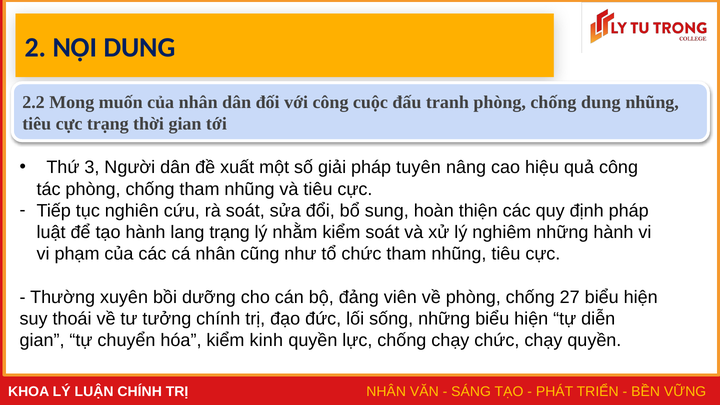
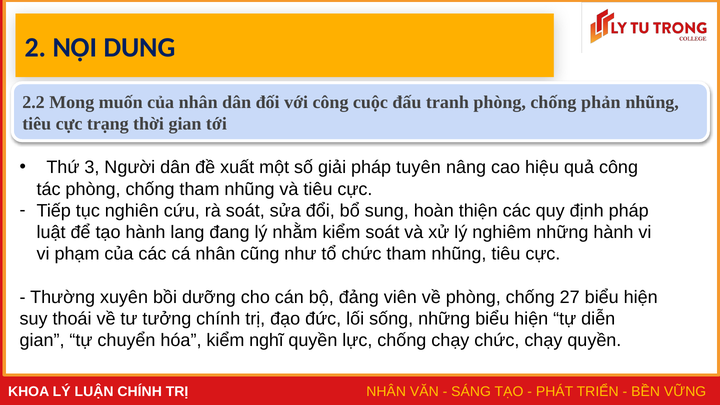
chống dung: dung -> phản (601, 102)
lang trạng: trạng -> đang (229, 232)
kinh: kinh -> nghĩ (266, 340)
